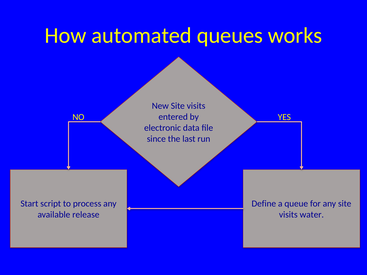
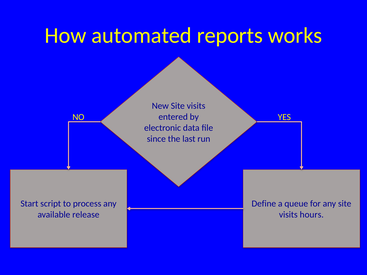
queues: queues -> reports (230, 36)
water: water -> hours (312, 215)
